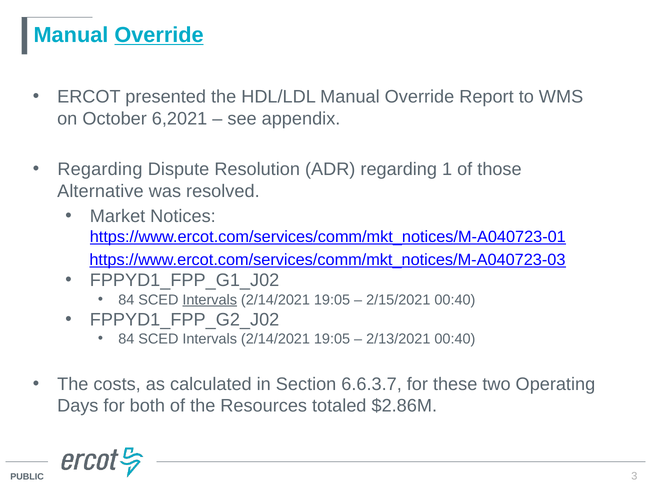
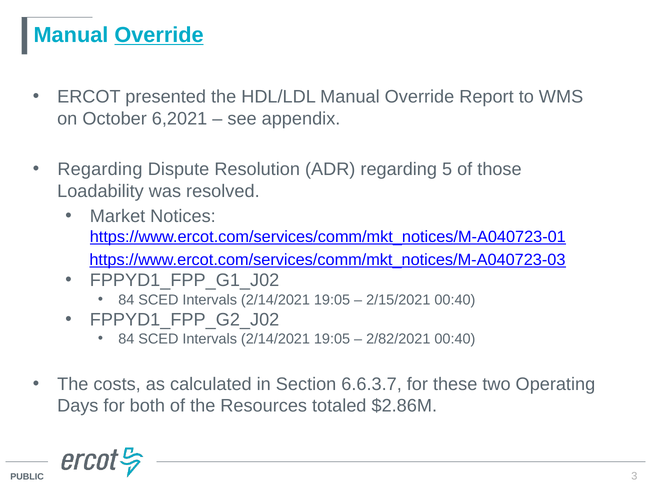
1: 1 -> 5 (447, 169)
Alternative: Alternative -> Loadability (101, 191)
Intervals underline: present -> none (210, 300)
2/13/2021: 2/13/2021 -> 2/82/2021 (398, 339)
